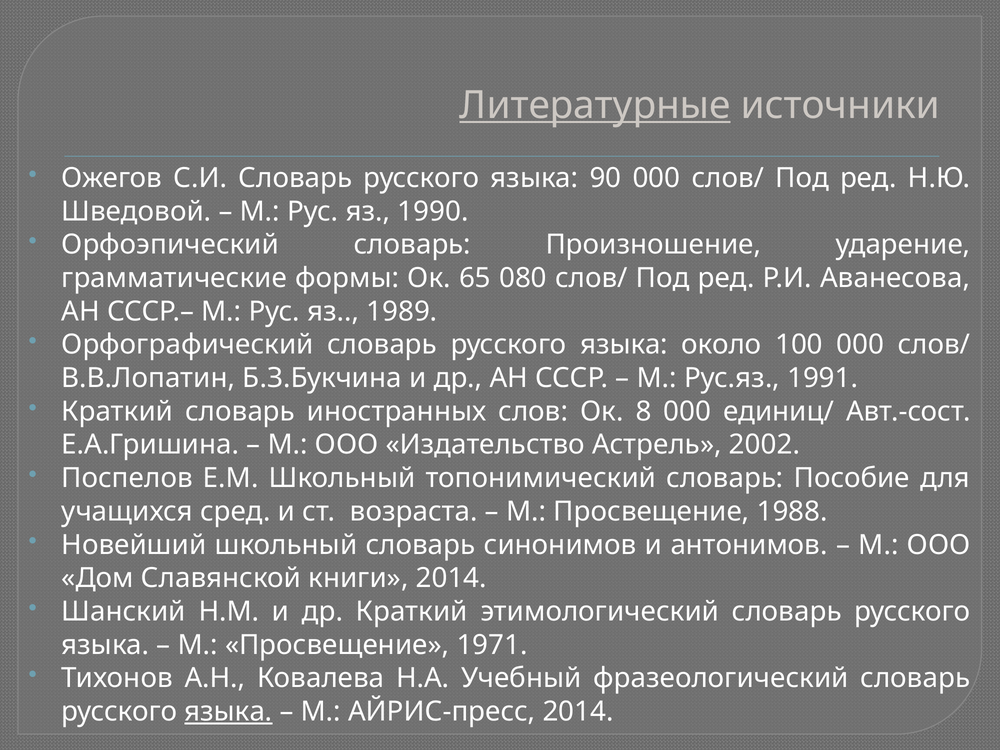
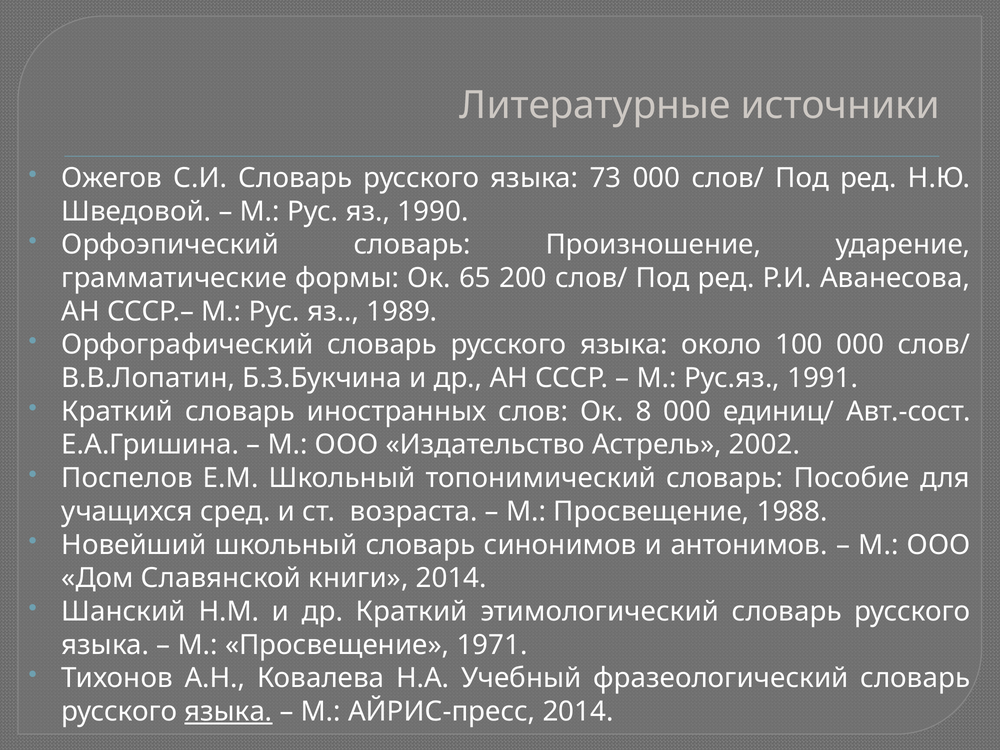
Литературные underline: present -> none (595, 105)
90: 90 -> 73 (605, 178)
080: 080 -> 200 (523, 278)
